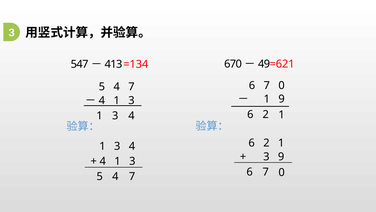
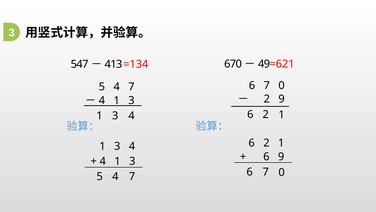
1: 1 -> 2 (267, 99)
3: 3 -> 6 (266, 156)
